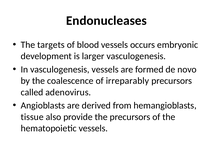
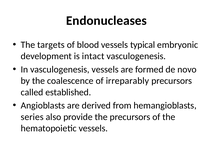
occurs: occurs -> typical (143, 45)
larger: larger -> intact (93, 56)
adenovirus: adenovirus -> established (68, 92)
tissue: tissue -> series (32, 117)
